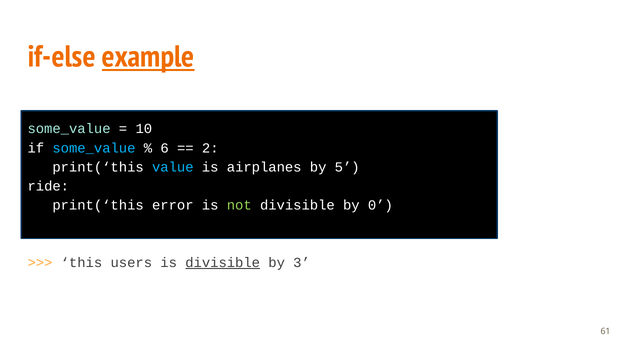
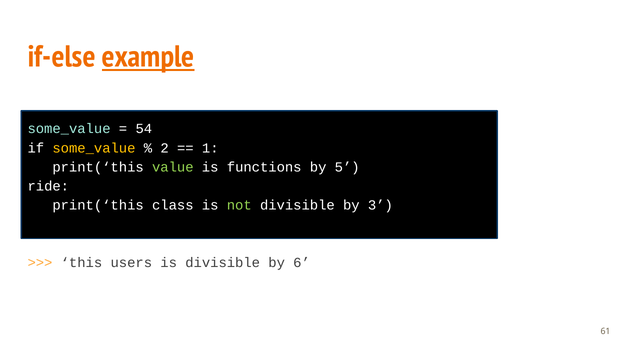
10: 10 -> 54 (144, 129)
some_value colour: light blue -> yellow (94, 148)
6: 6 -> 2 (165, 148)
2: 2 -> 1 (210, 148)
value colour: light blue -> light green (173, 167)
airplanes: airplanes -> functions (264, 167)
error: error -> class (173, 206)
0: 0 -> 3 (380, 206)
divisible underline: present -> none (223, 263)
3: 3 -> 6 (302, 263)
